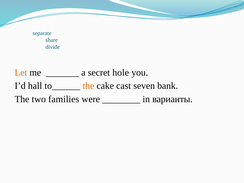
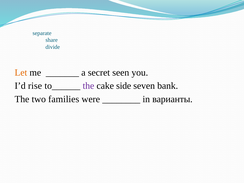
hole: hole -> seen (121, 72)
hall: hall -> rise (35, 86)
the colour: orange -> purple (88, 86)
cast: cast -> side (124, 86)
